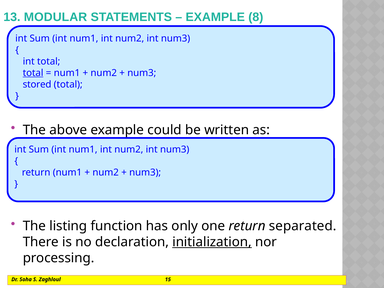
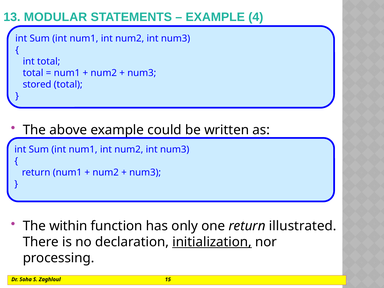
8: 8 -> 4 (256, 17)
total underline: present -> none (33, 73)
listing: listing -> within (68, 226)
separated: separated -> illustrated (303, 226)
